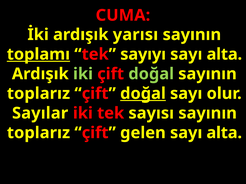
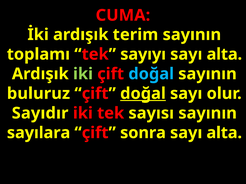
yarısı: yarısı -> terim (135, 35)
toplamı underline: present -> none (38, 54)
doğal colour: light green -> light blue (151, 74)
toplarız: toplarız -> buluruz (38, 94)
Sayılar: Sayılar -> Sayıdır (40, 113)
toplarız: toplarız -> sayılara (39, 133)
gelen: gelen -> sonra (143, 133)
